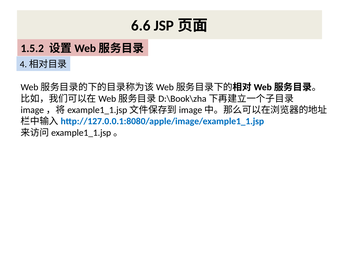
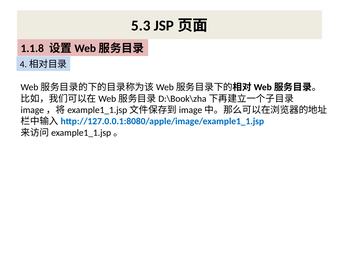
6.6: 6.6 -> 5.3 (141, 26)
1.5.2: 1.5.2 -> 1.1.8 (32, 48)
